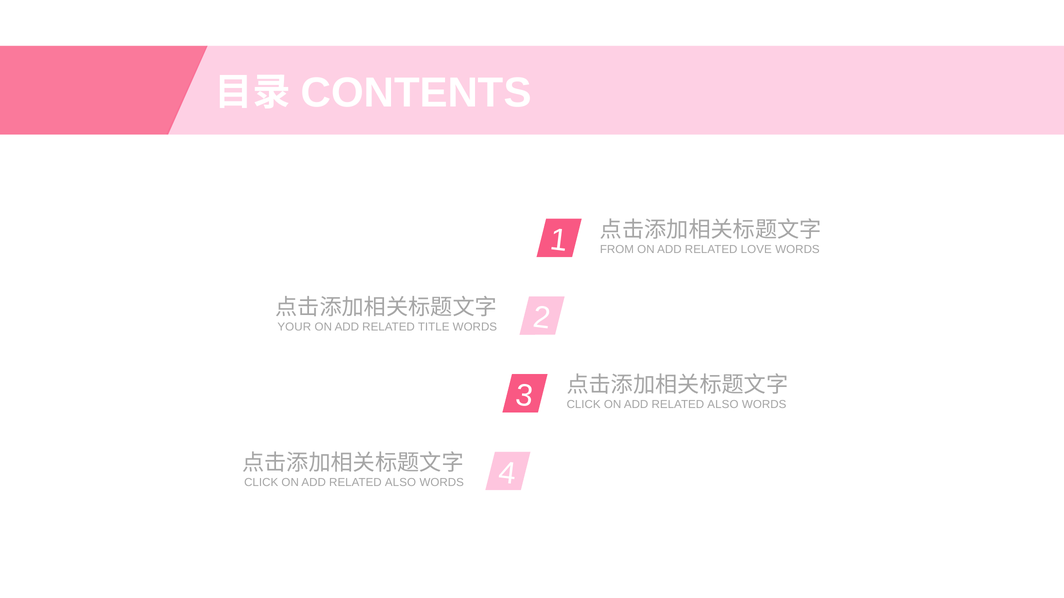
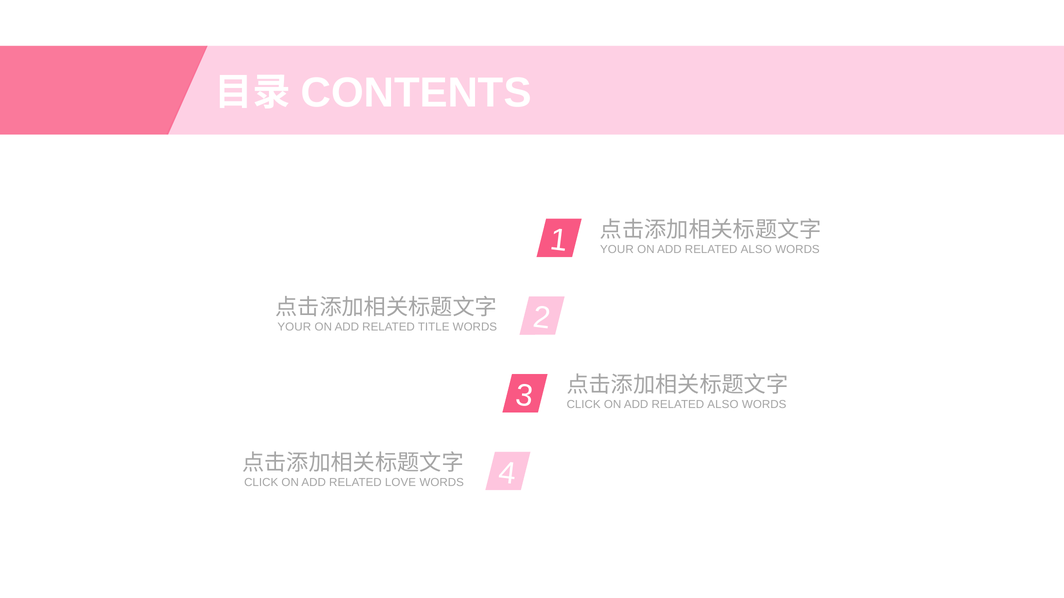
FROM: FROM -> YOUR (617, 250)
LOVE: LOVE -> ALSO (756, 250)
ALSO: ALSO -> LOVE (400, 483)
